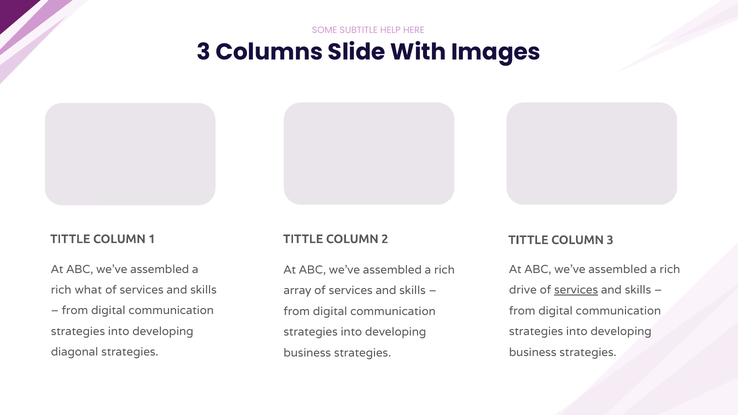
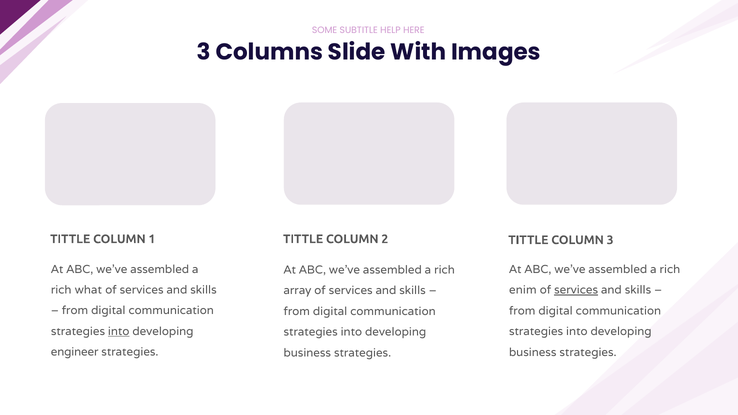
drive: drive -> enim (523, 290)
into underline: none -> present (119, 332)
diagonal: diagonal -> engineer (75, 352)
